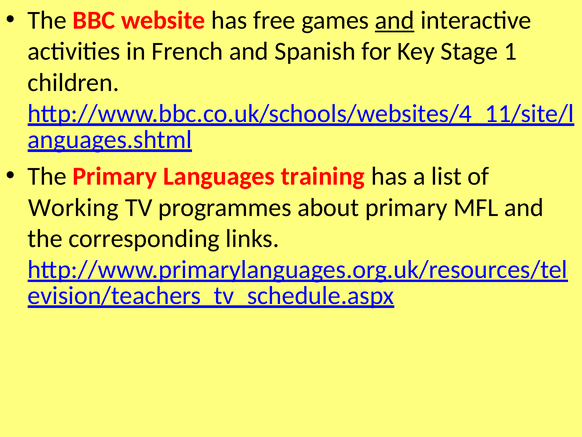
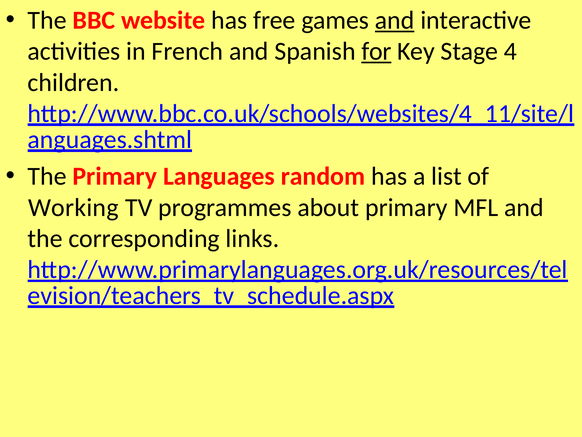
for underline: none -> present (377, 51)
1: 1 -> 4 (510, 51)
training: training -> random (323, 176)
